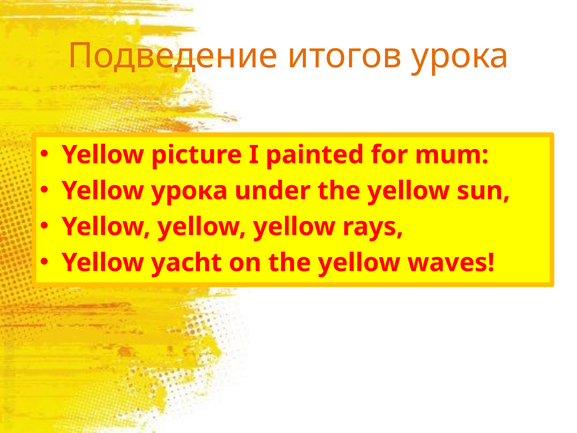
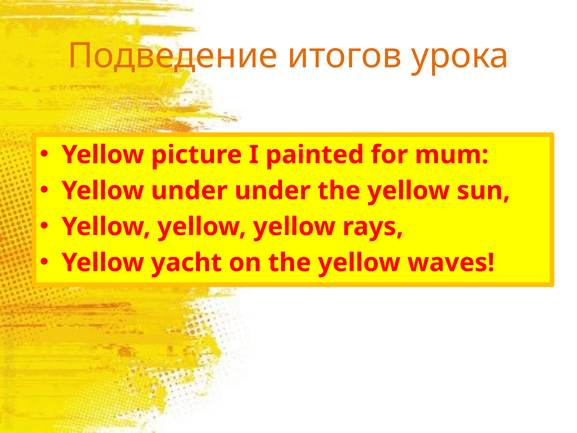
Yellow урока: урока -> under (189, 191)
